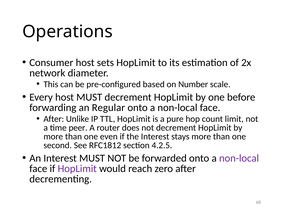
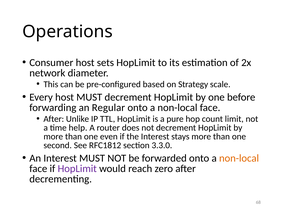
Number: Number -> Strategy (193, 84)
peer: peer -> help (78, 128)
4.2.5: 4.2.5 -> 3.3.0 (162, 145)
non-local colour: purple -> orange (239, 158)
